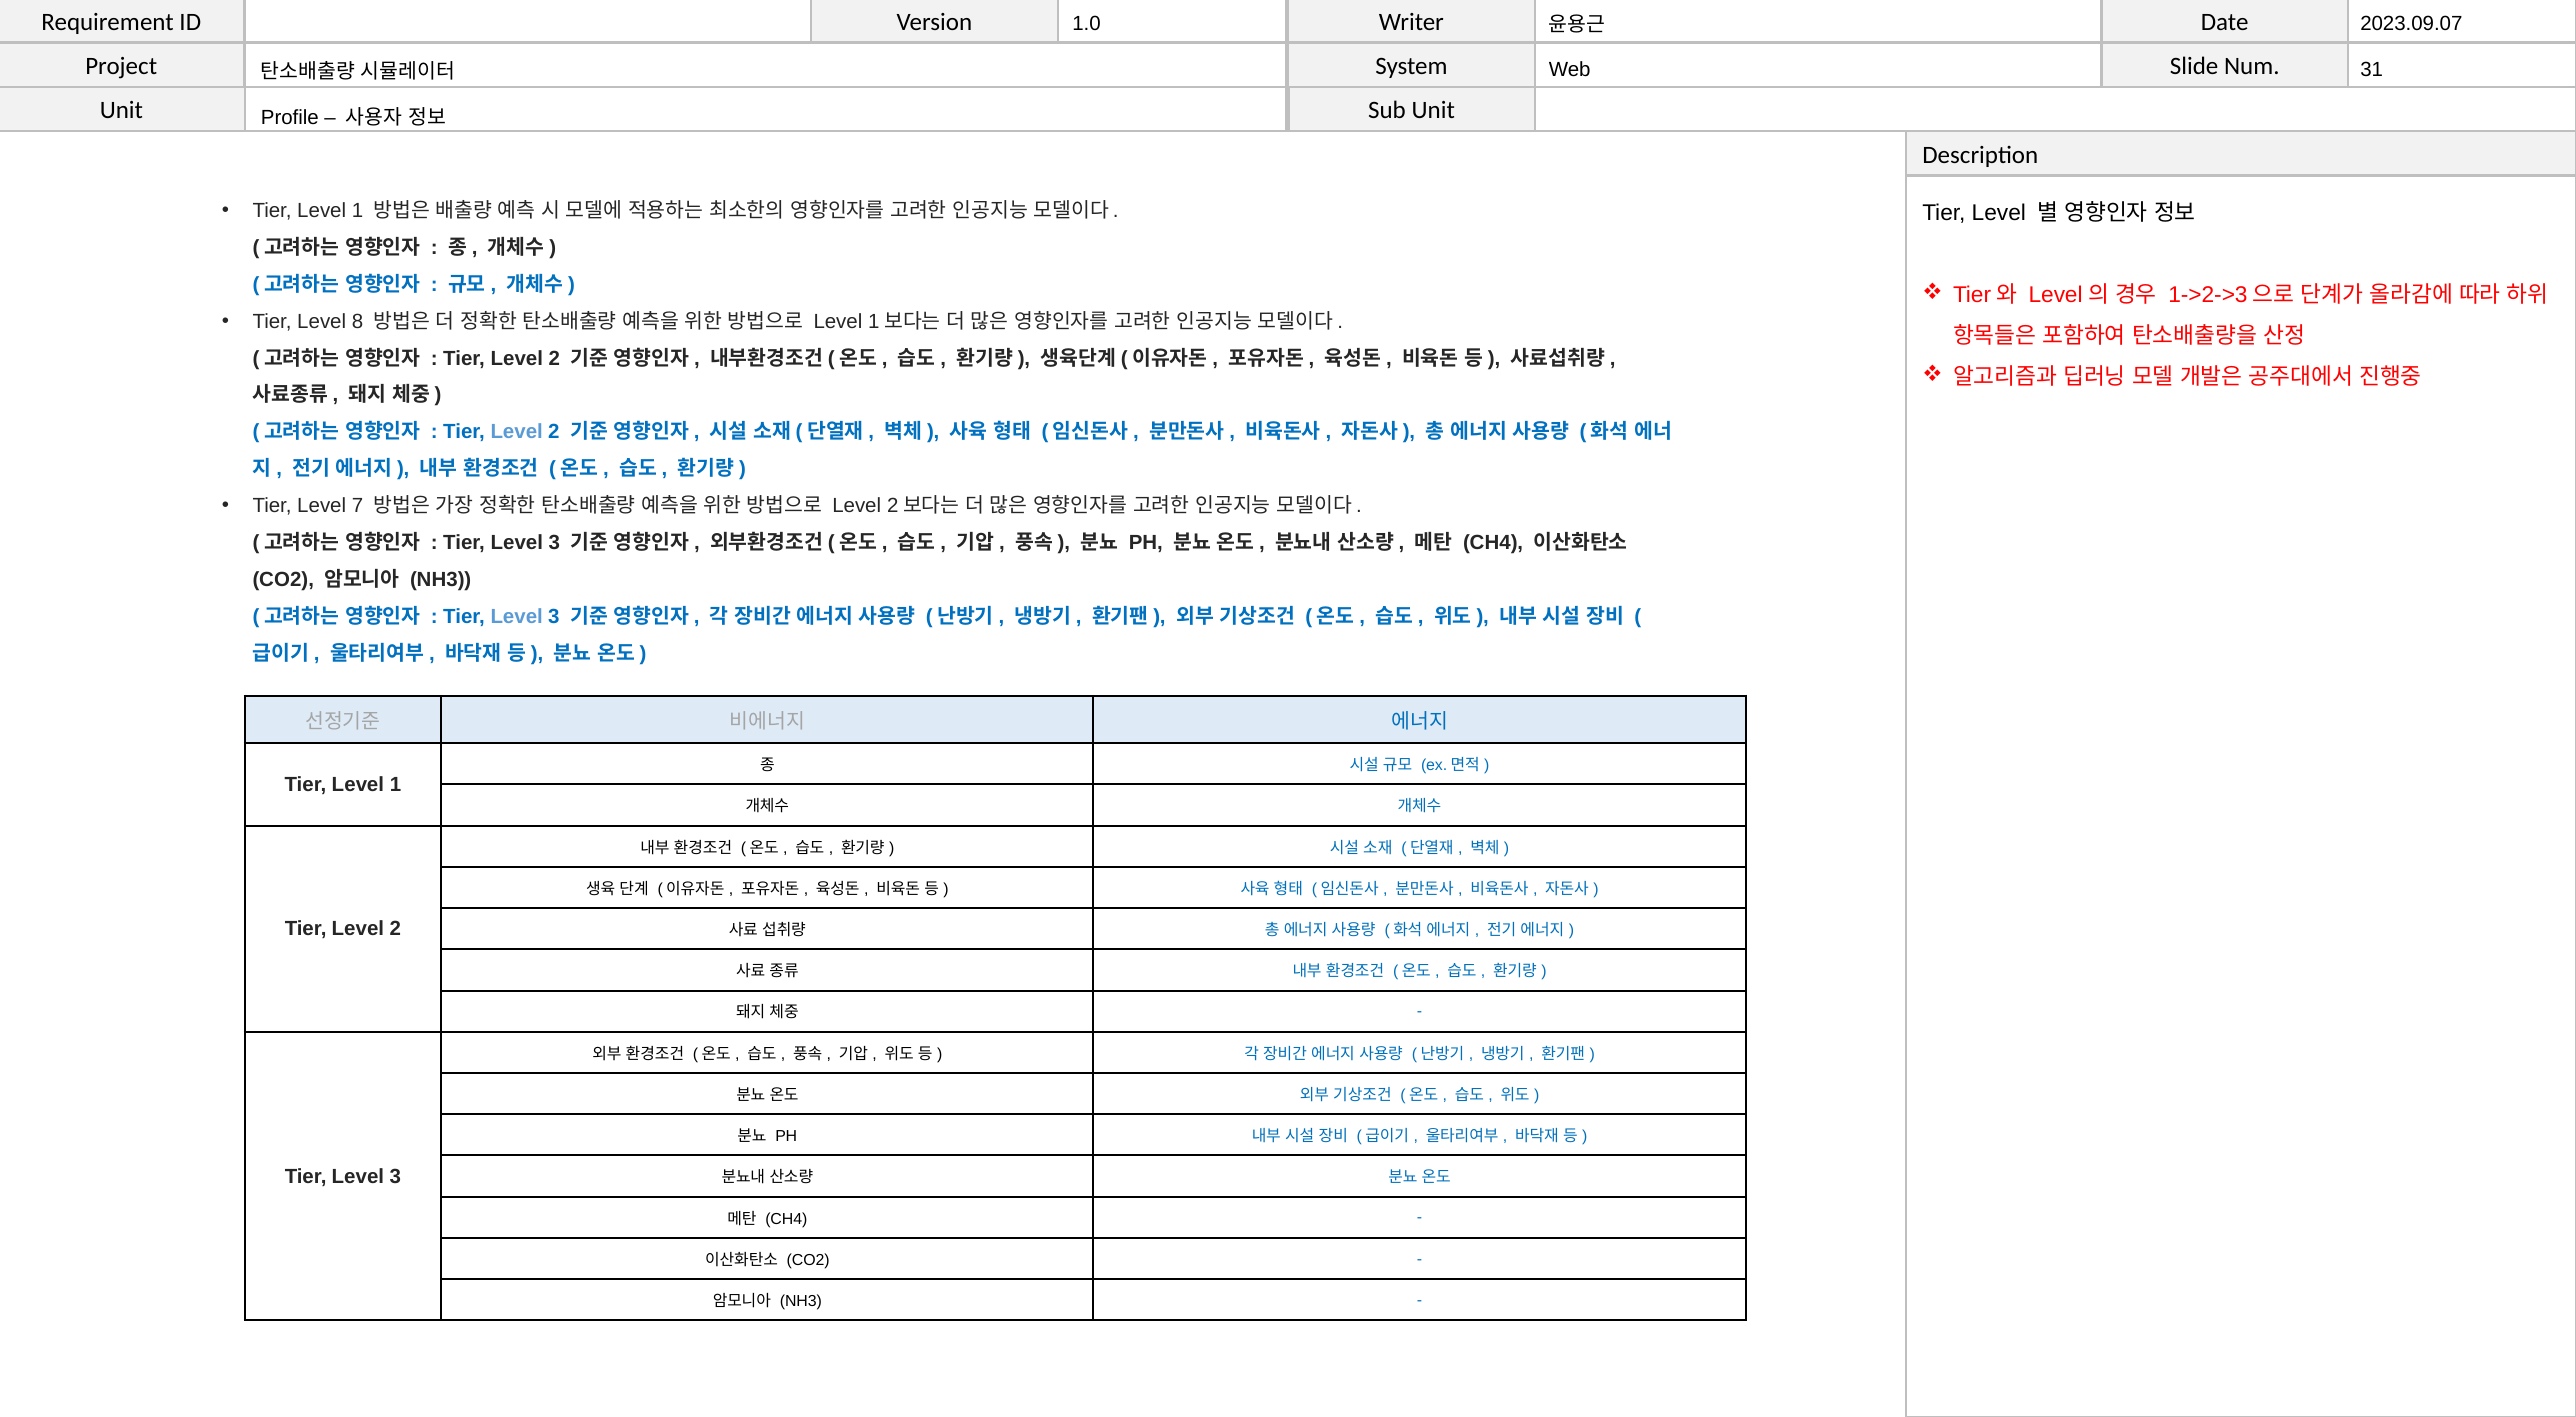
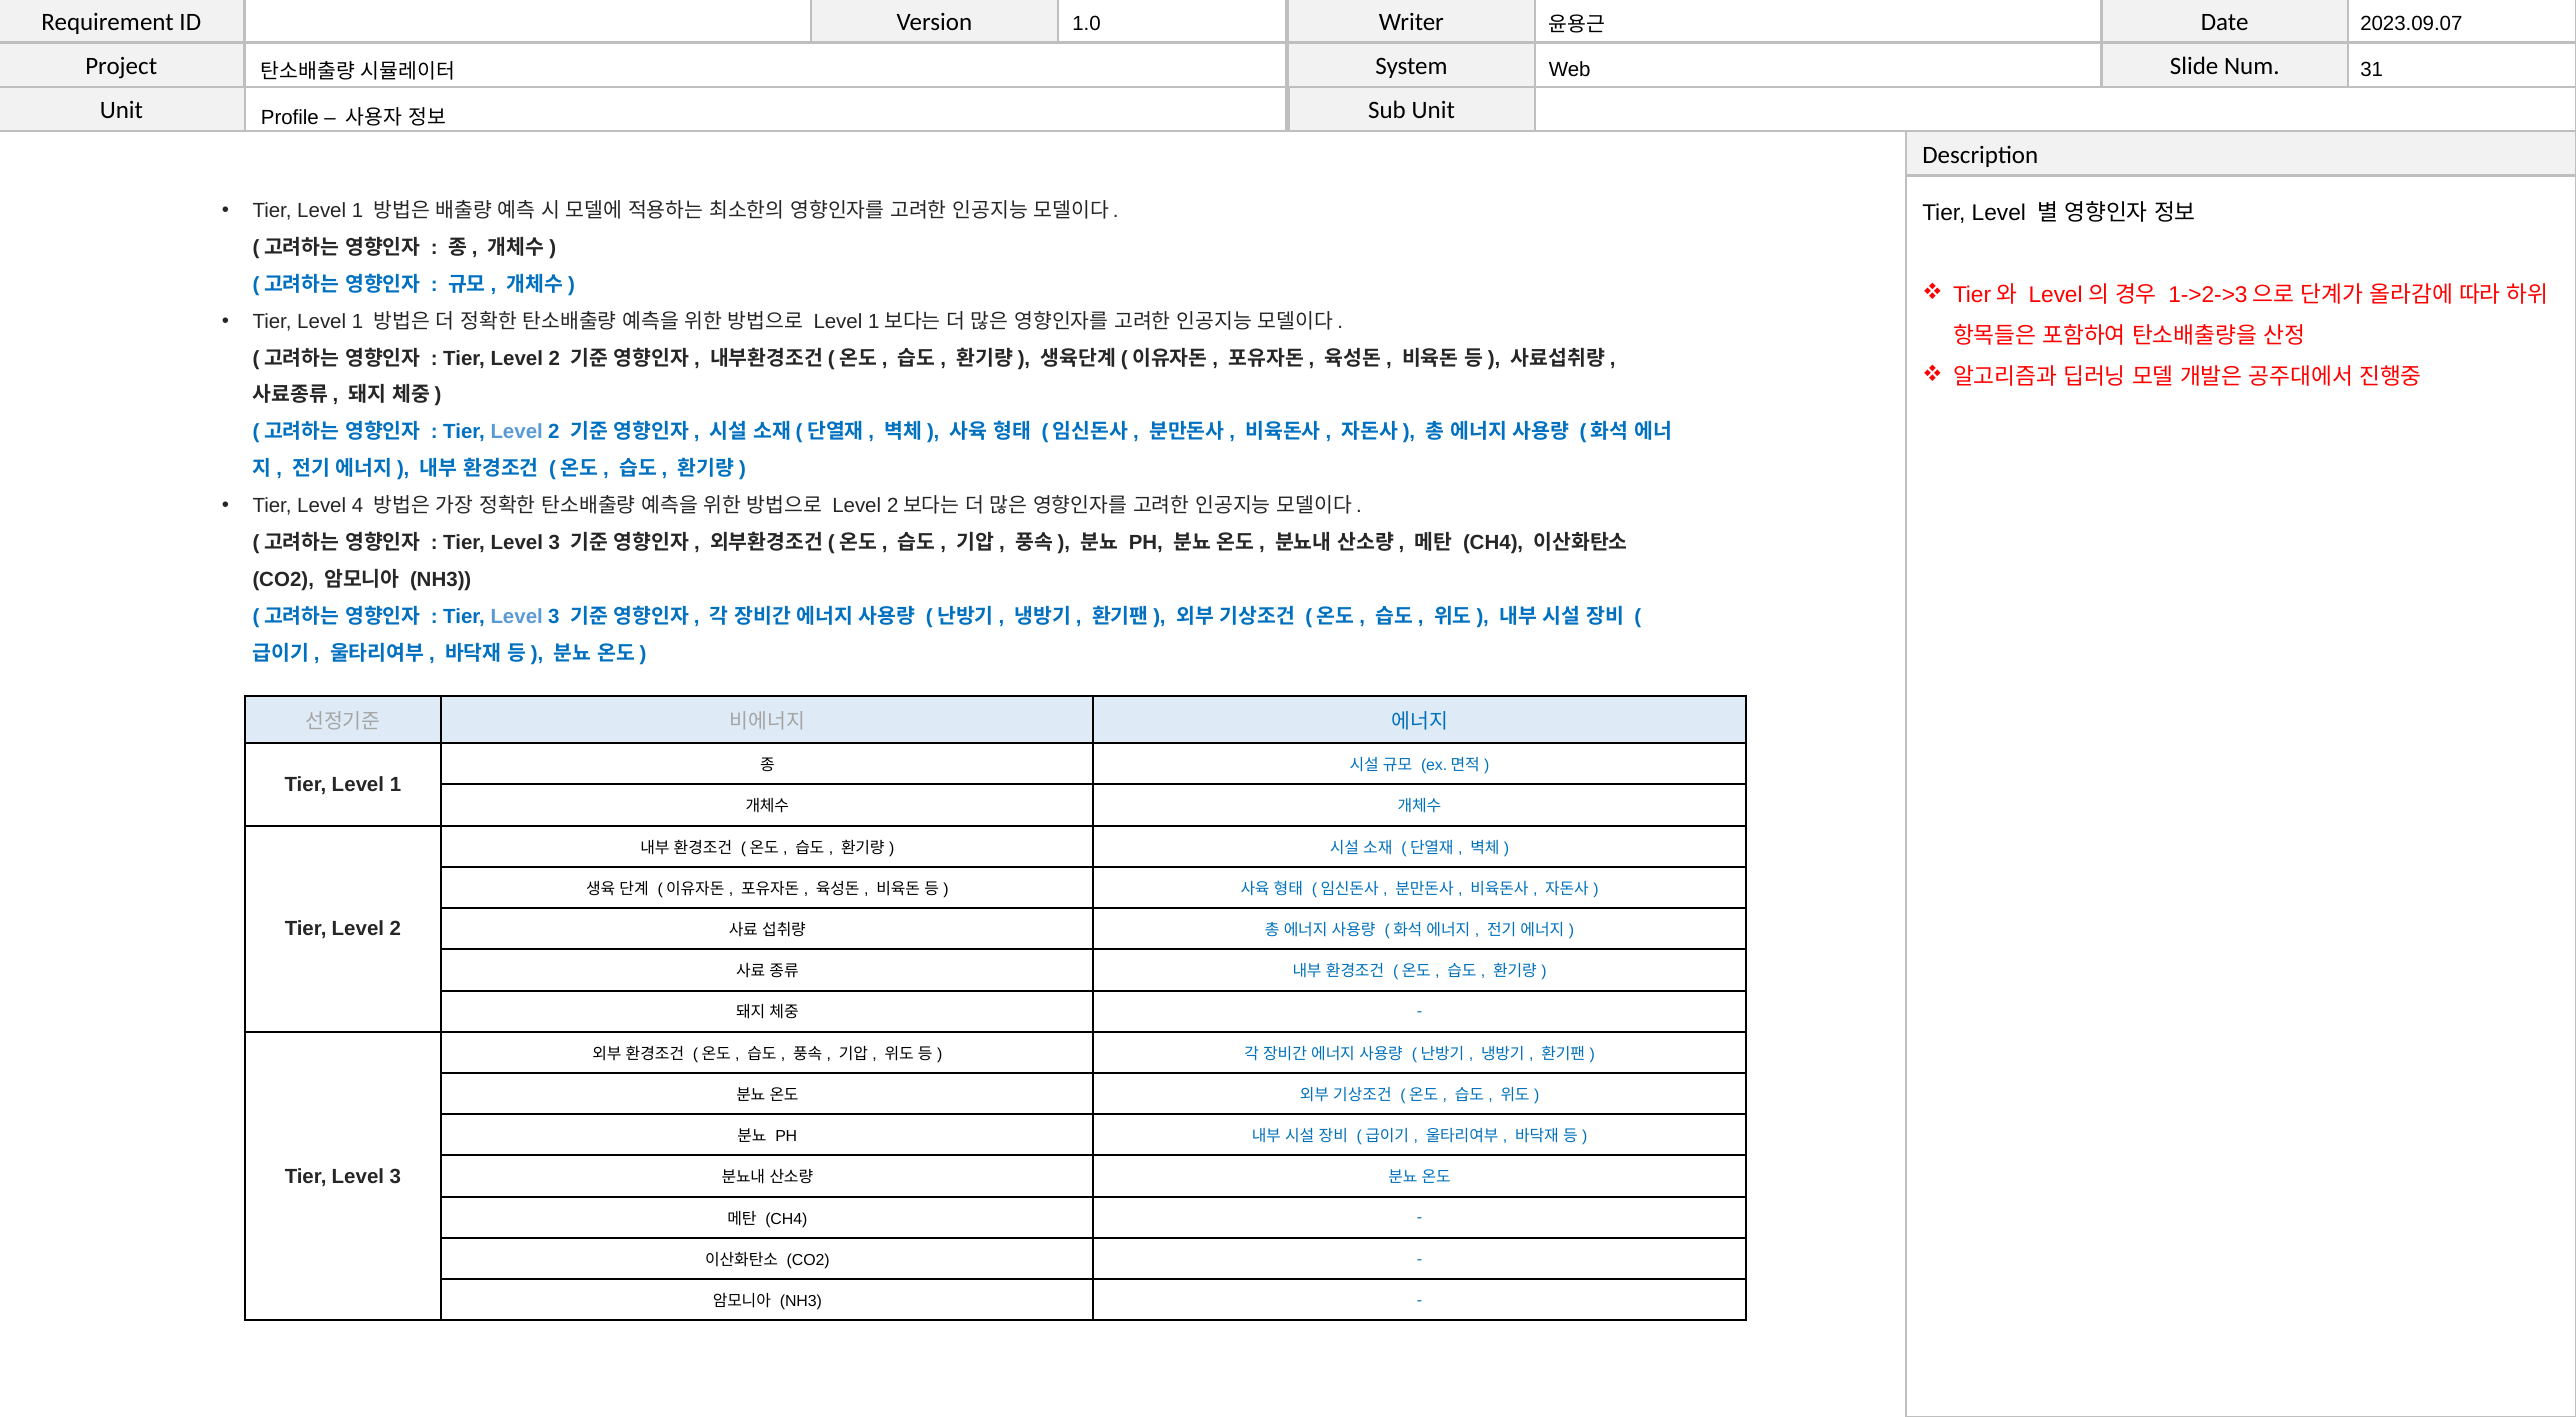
8: 8 -> 1 (358, 321)
7: 7 -> 4 (358, 506)
